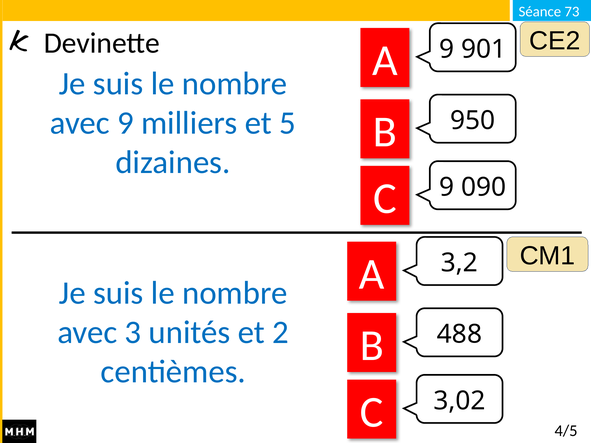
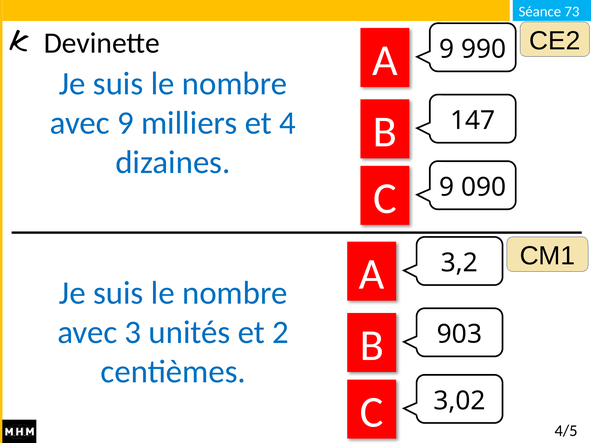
901: 901 -> 990 (484, 49)
5: 5 -> 4 (288, 123)
950: 950 -> 147 (473, 121)
488: 488 -> 903 (459, 334)
